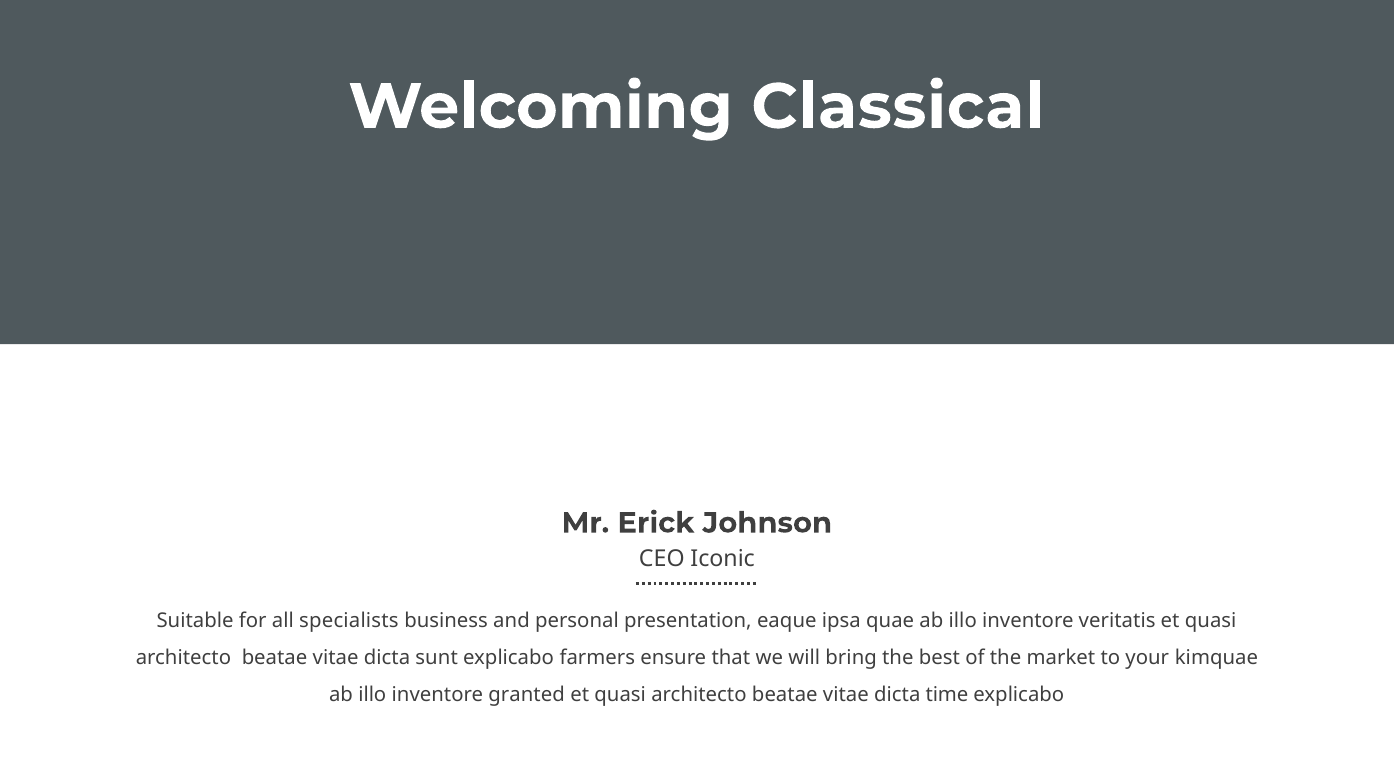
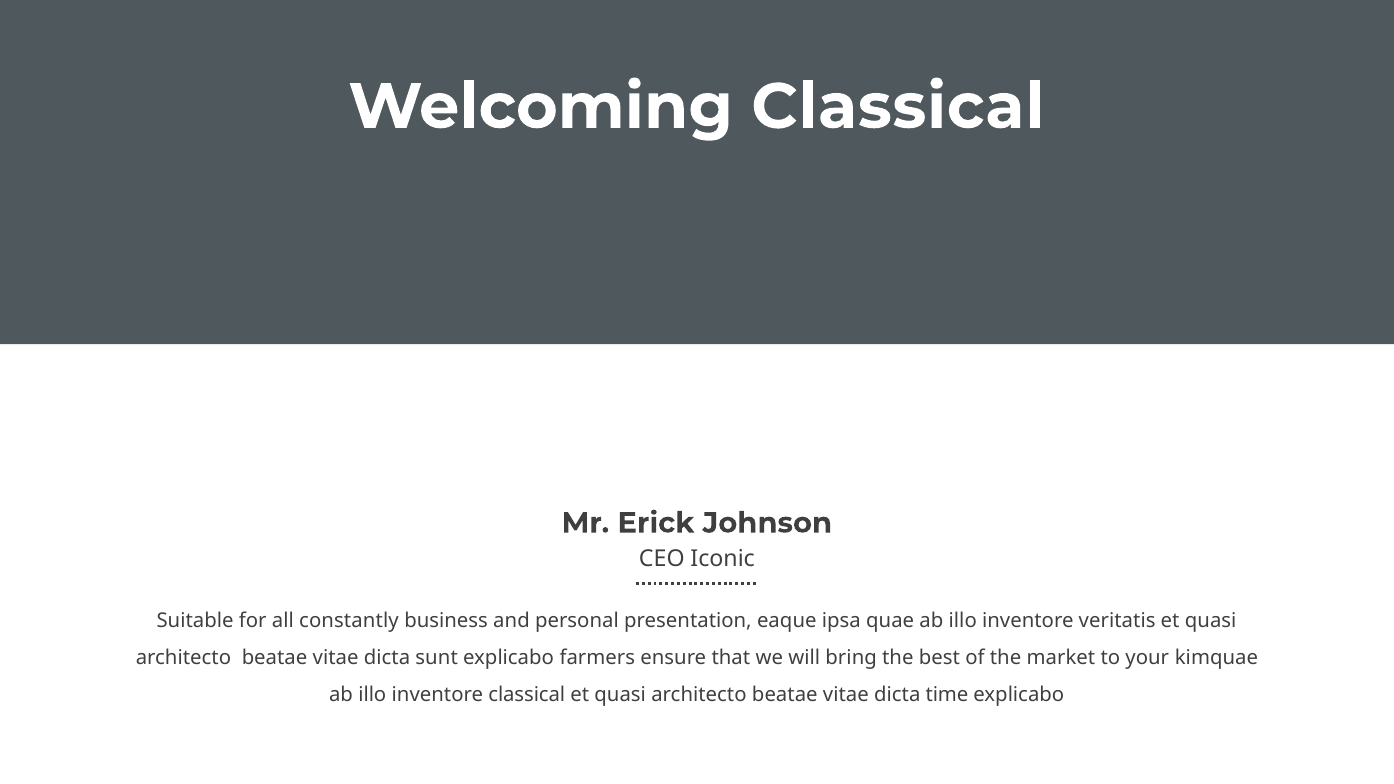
specialists: specialists -> constantly (349, 621)
inventore granted: granted -> classical (527, 695)
